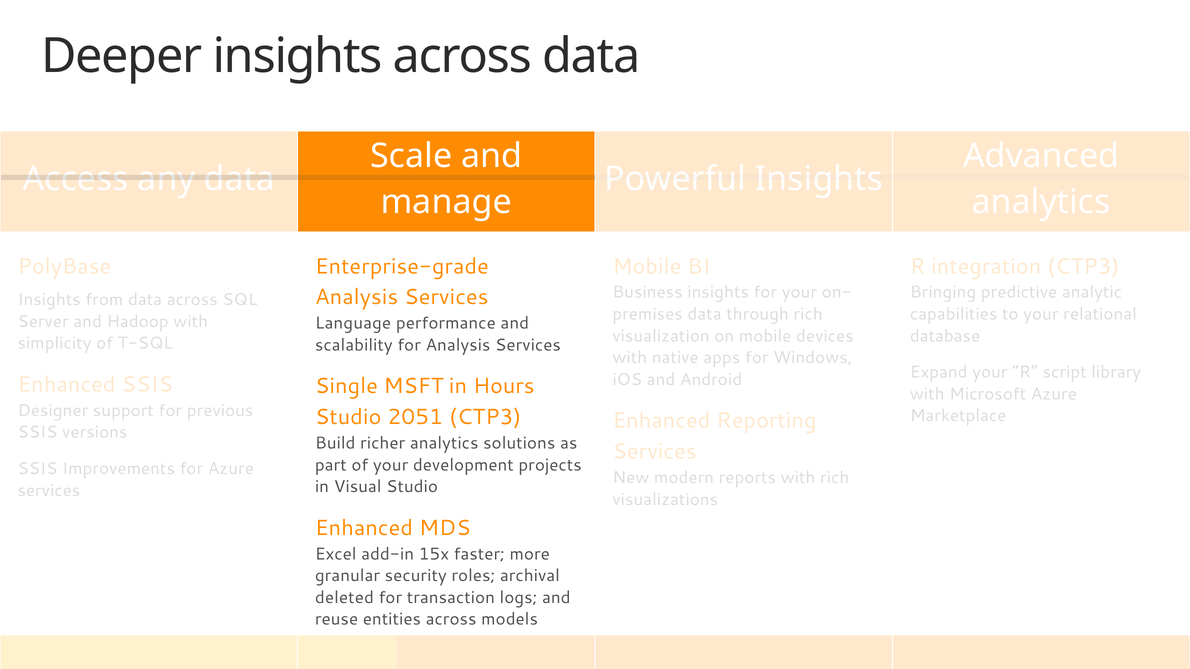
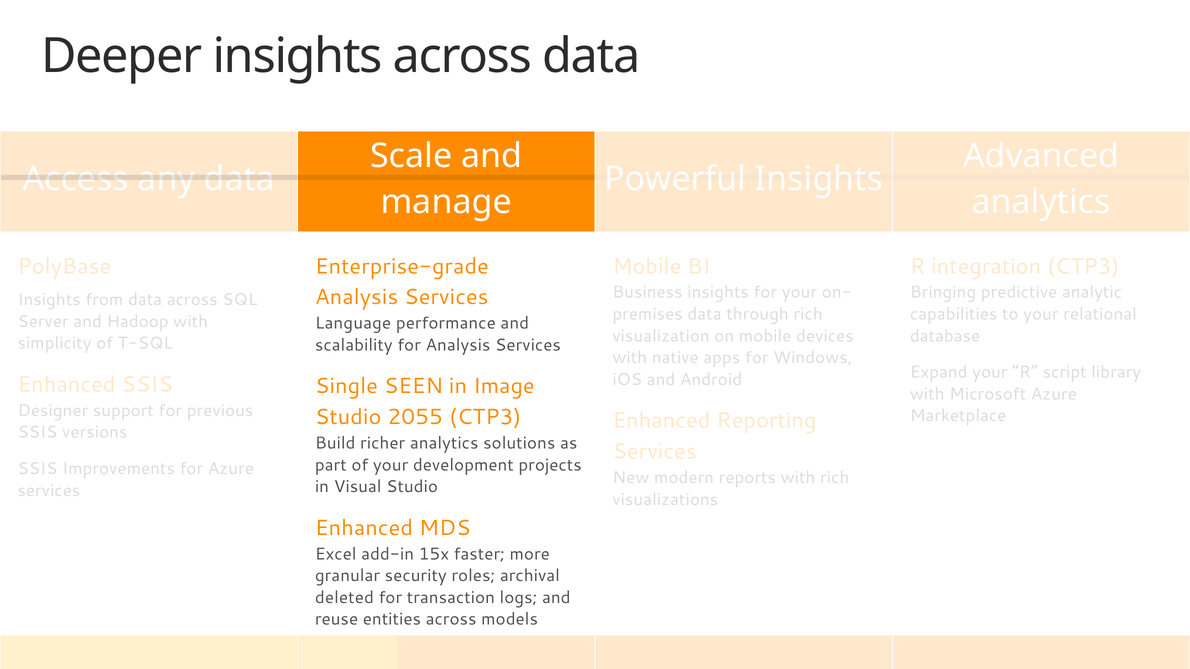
MSFT: MSFT -> SEEN (414, 386)
Hours: Hours -> Image (504, 386)
2051: 2051 -> 2055 (415, 417)
